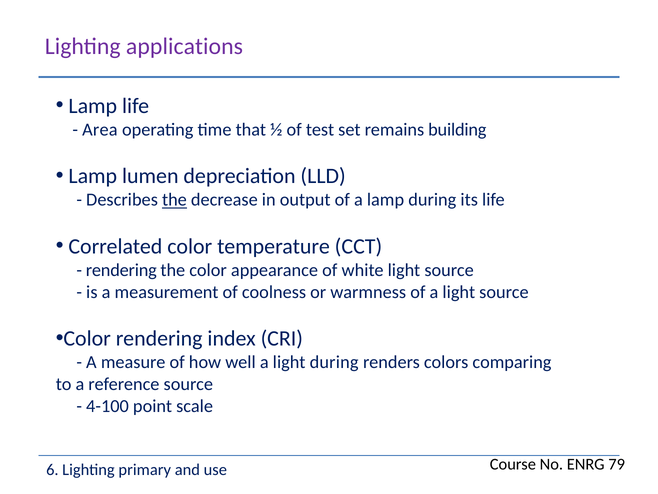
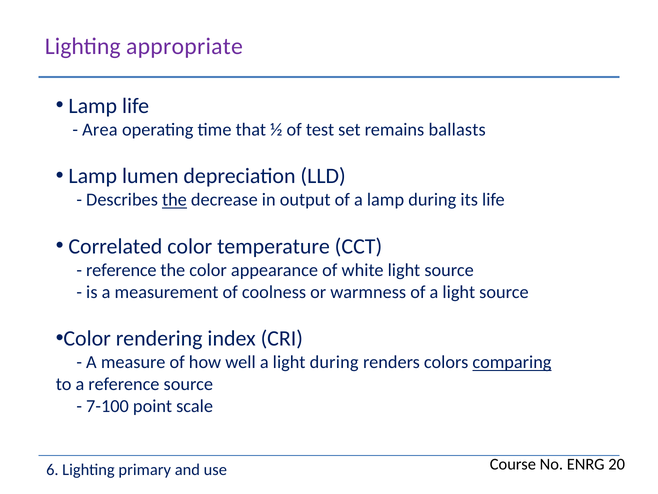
applications: applications -> appropriate (184, 47)
building: building -> ballasts (457, 130)
rendering: rendering -> reference (121, 270)
comparing underline: none -> present (512, 362)
4-100: 4-100 -> 7-100 (107, 406)
79: 79 -> 20 (617, 464)
